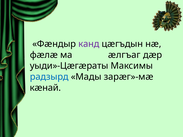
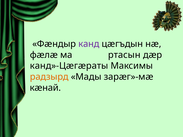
æлгъаг: æлгъаг -> ртасын (124, 55)
уыди»-Цæгæраты: уыди»-Цæгæраты -> канд»-Цæгæраты (69, 66)
радзырд colour: blue -> orange (49, 77)
